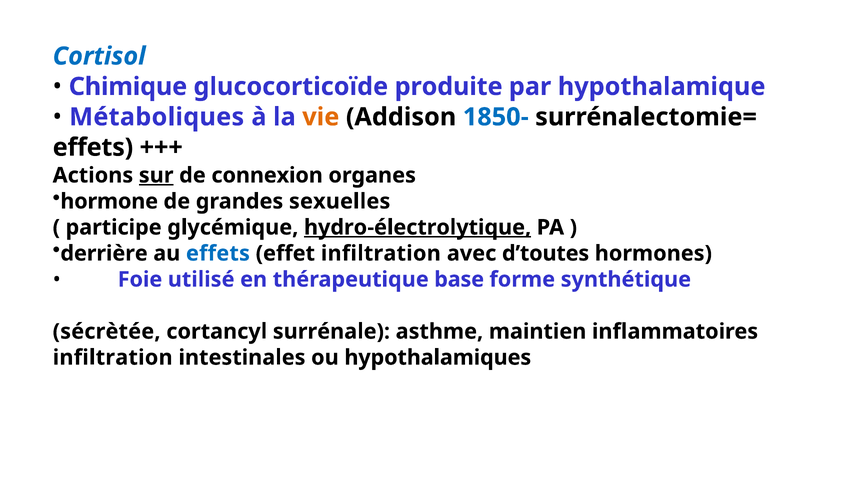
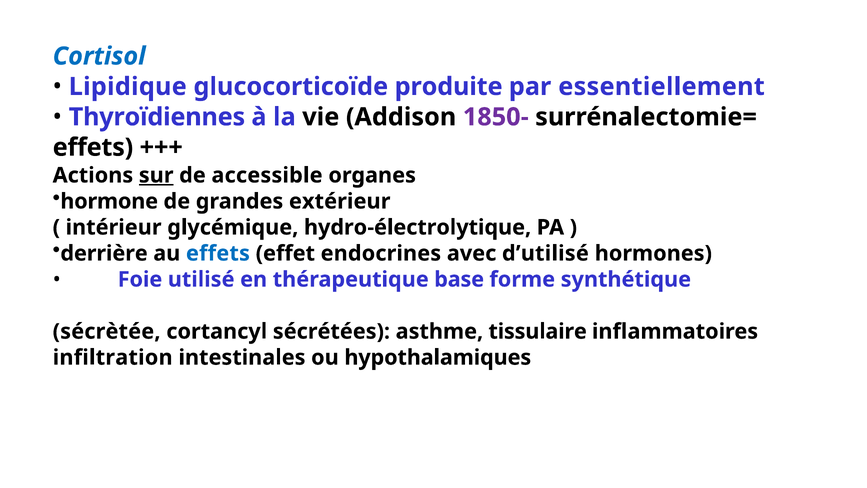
Chimique: Chimique -> Lipidique (128, 87)
hypothalamique: hypothalamique -> essentiellement (662, 87)
Métaboliques: Métaboliques -> Thyroïdiennes (157, 117)
vie colour: orange -> black (321, 117)
1850- colour: blue -> purple (496, 117)
connexion: connexion -> accessible (267, 175)
sexuelles: sexuelles -> extérieur (340, 201)
participe: participe -> intérieur (114, 227)
hydro-électrolytique underline: present -> none (418, 227)
effet infiltration: infiltration -> endocrines (381, 253)
d’toutes: d’toutes -> d’utilisé (545, 253)
surrénale: surrénale -> sécrétées (331, 331)
maintien: maintien -> tissulaire (538, 331)
